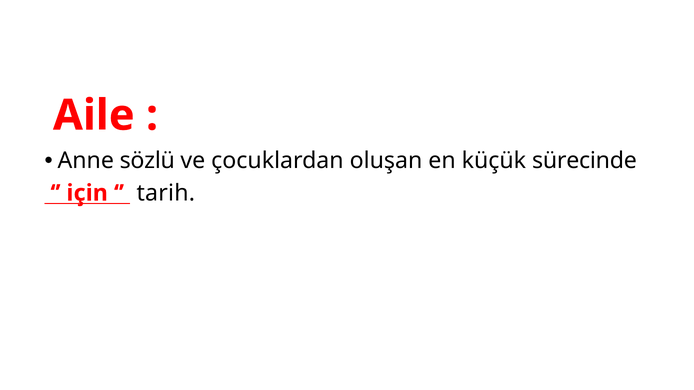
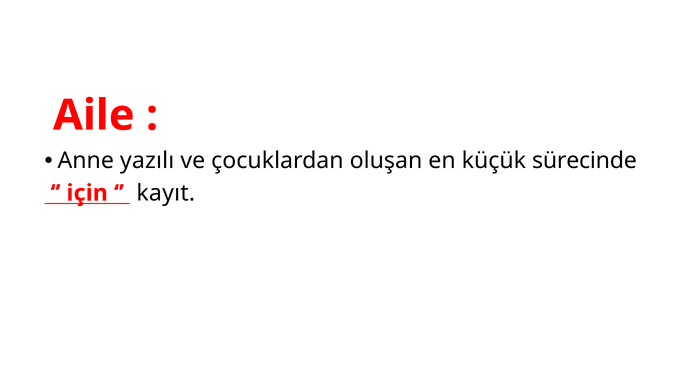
sözlü: sözlü -> yazılı (147, 161)
tarih: tarih -> kayıt (166, 193)
